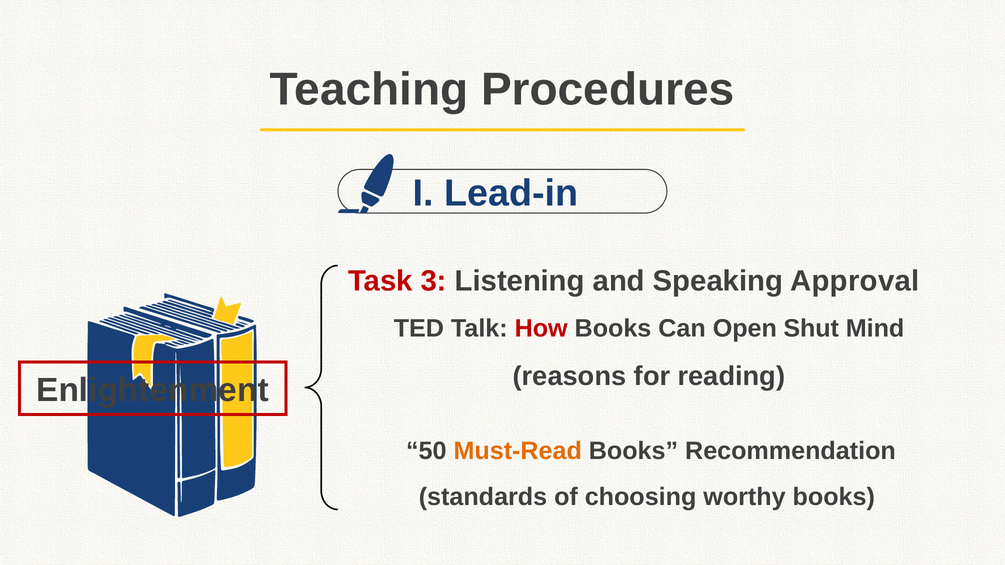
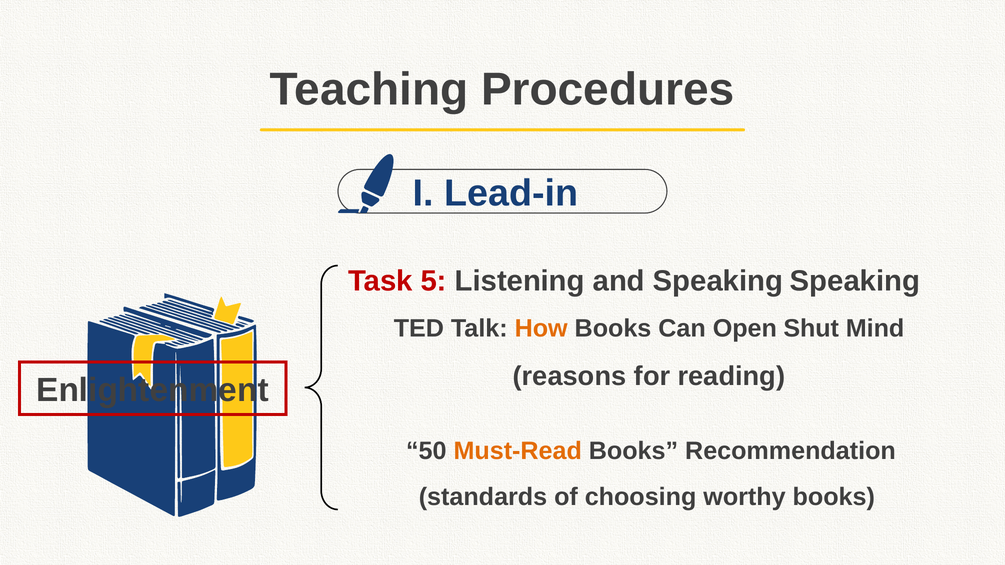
3: 3 -> 5 (434, 281)
Speaking Approval: Approval -> Speaking (855, 281)
How colour: red -> orange (541, 329)
